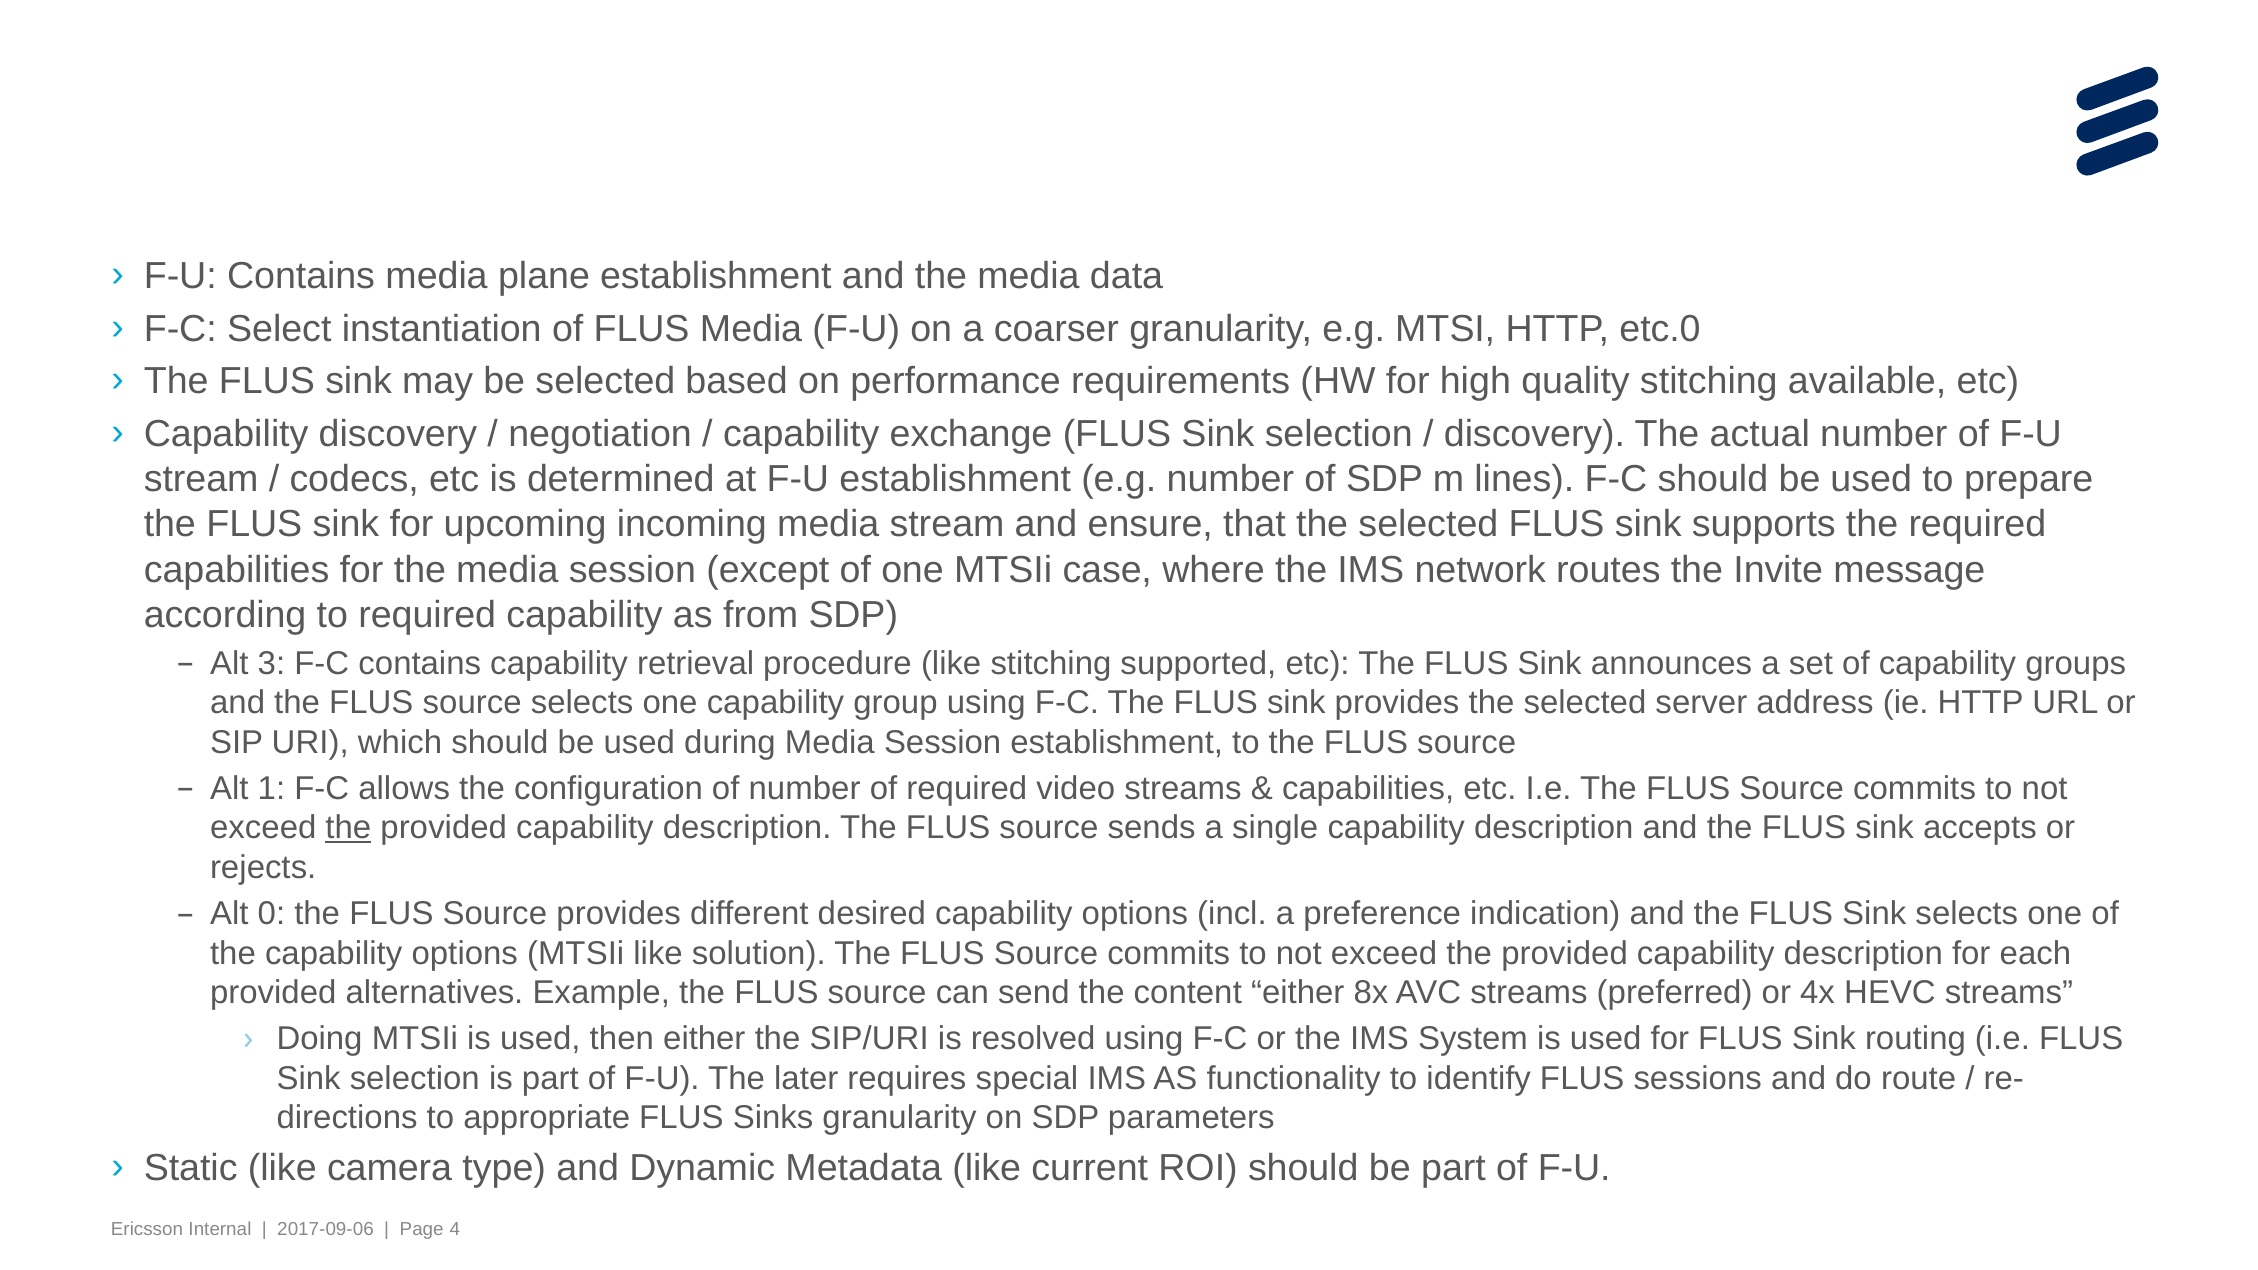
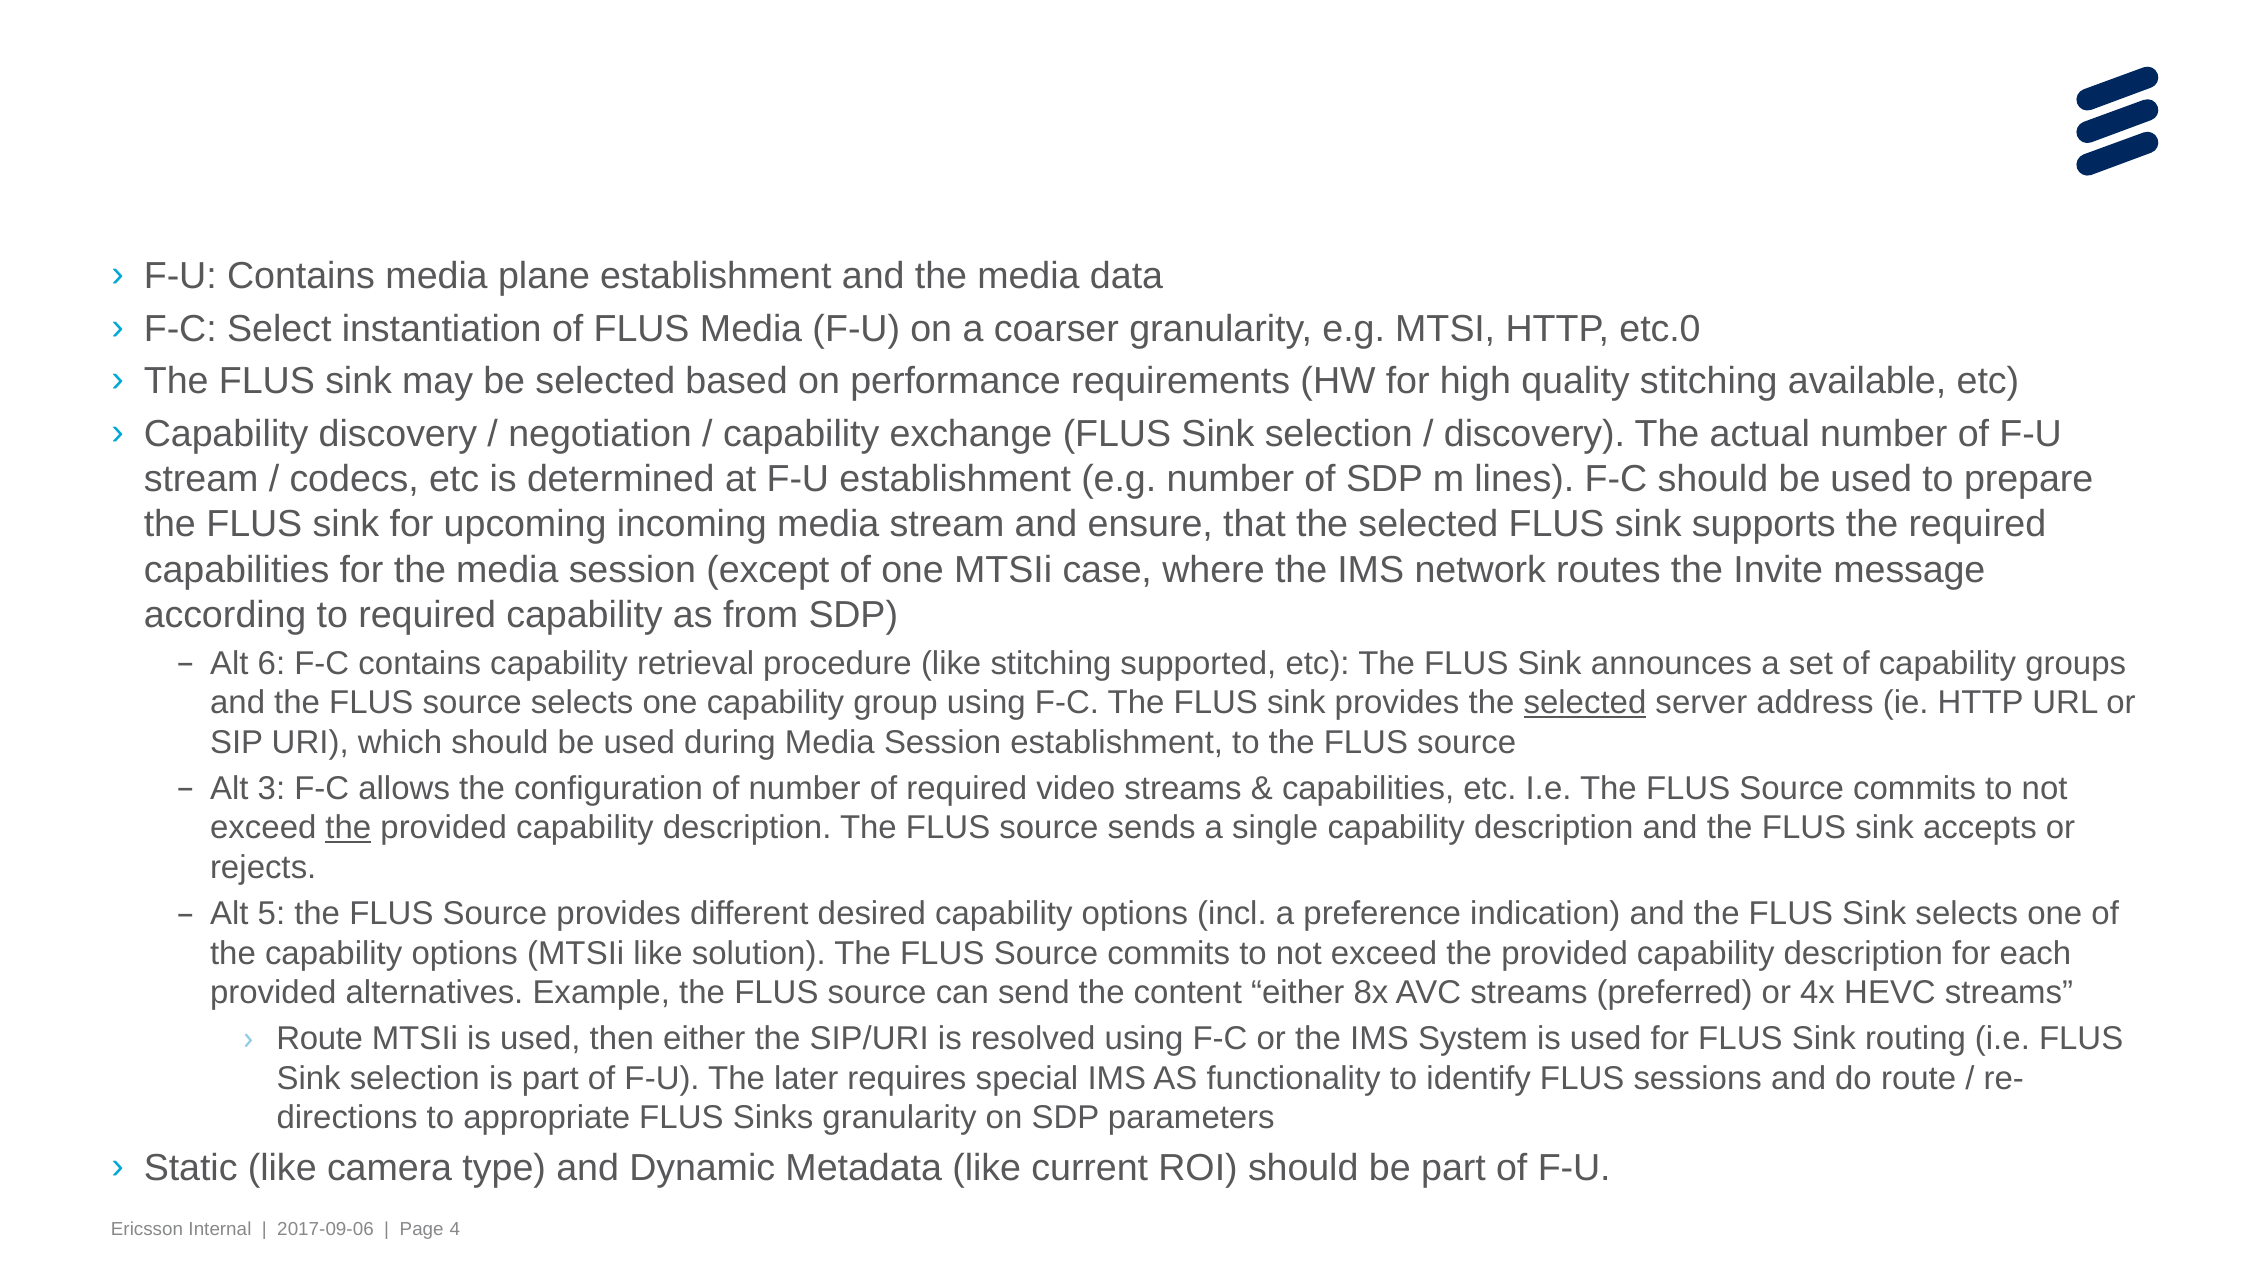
3: 3 -> 6 (271, 663)
selected underline: none -> present (1585, 703)
1: 1 -> 3 (271, 789)
0: 0 -> 5 (271, 914)
Doing: Doing -> Route (320, 1039)
